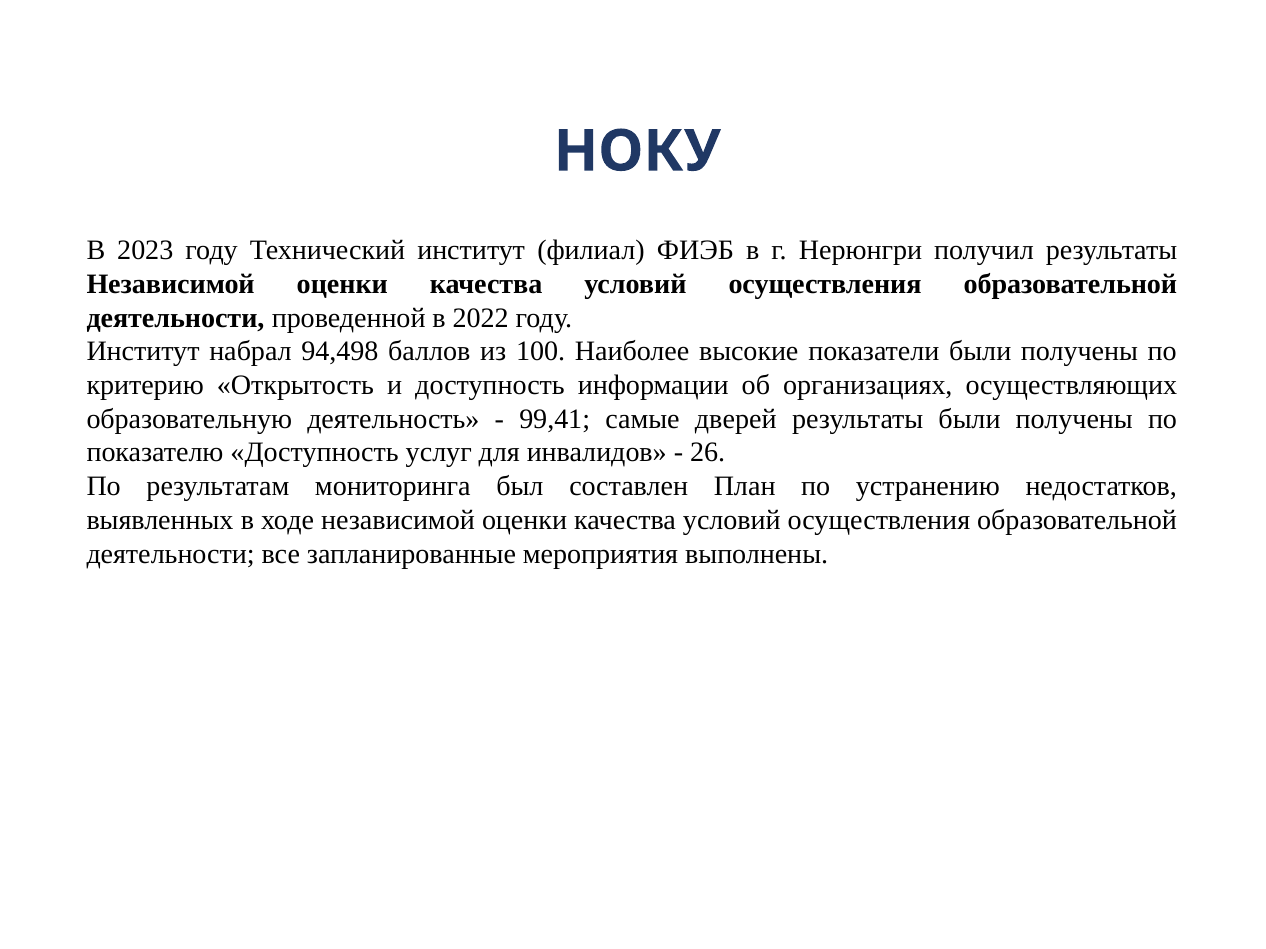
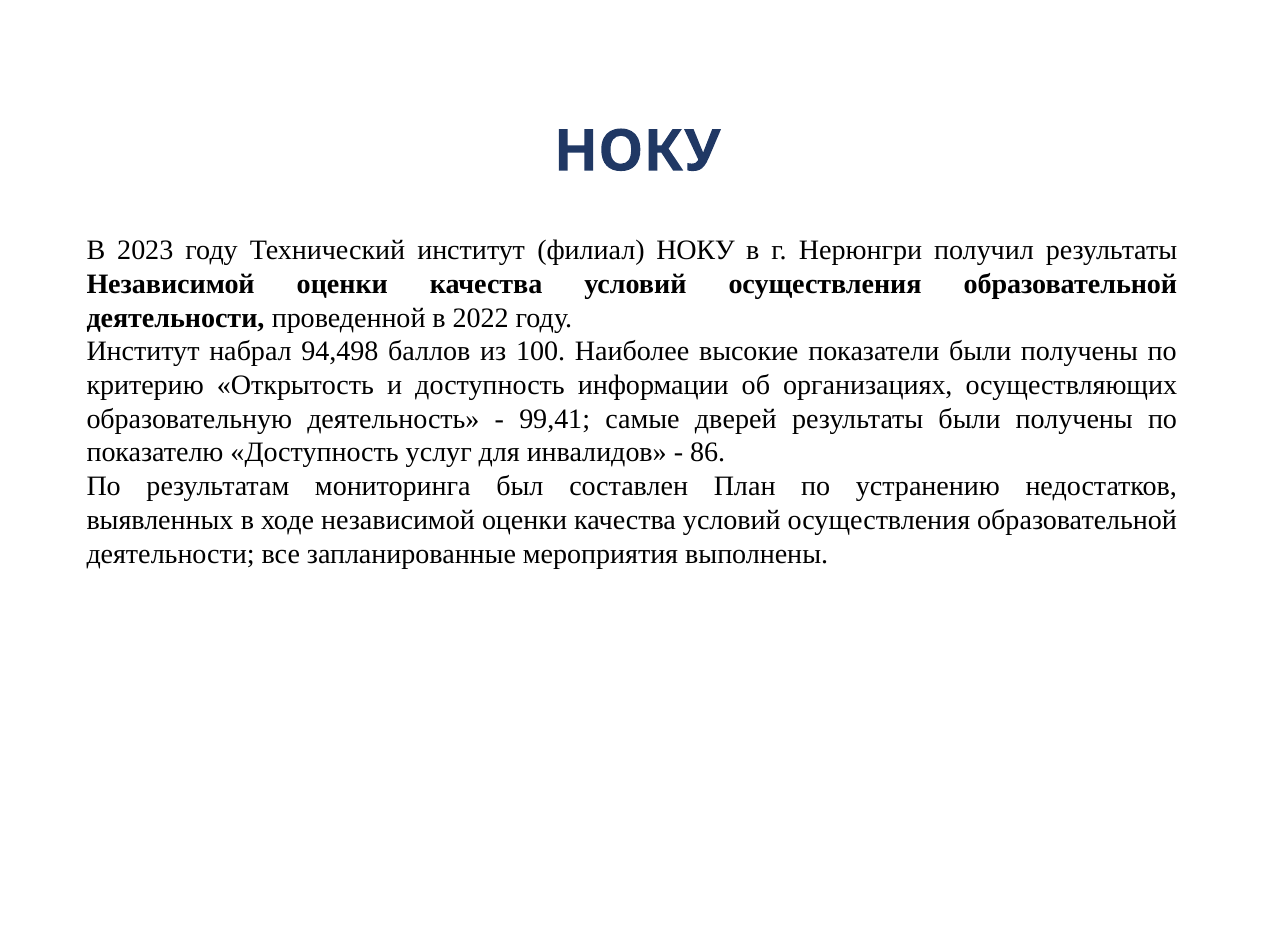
филиал ФИЭБ: ФИЭБ -> НОКУ (696, 251)
26: 26 -> 86 (708, 453)
